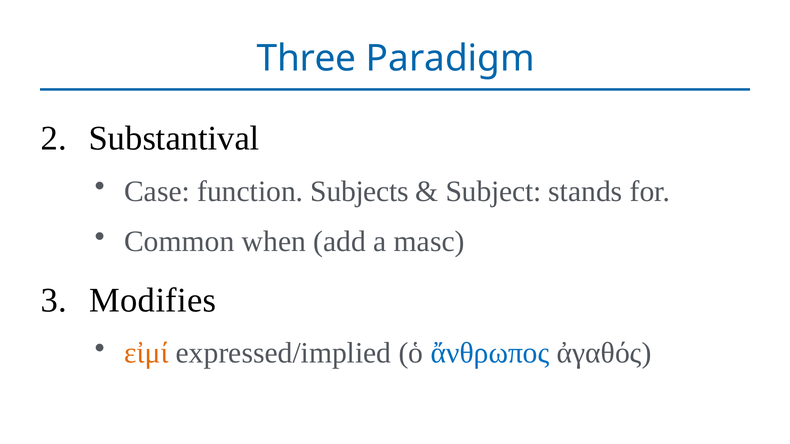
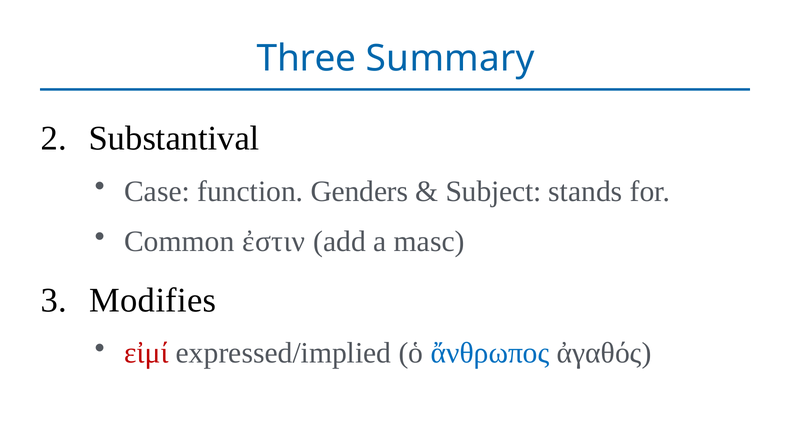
Paradigm: Paradigm -> Summary (450, 59)
Subjects: Subjects -> Genders (359, 191)
when: when -> ἐστιν (274, 242)
εἰμί colour: orange -> red (146, 353)
